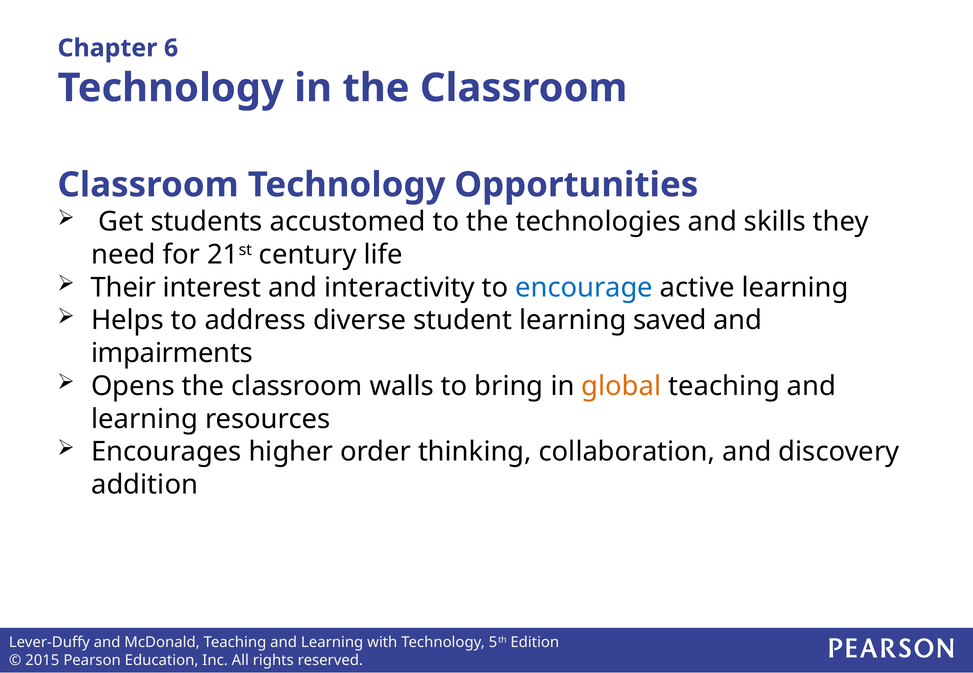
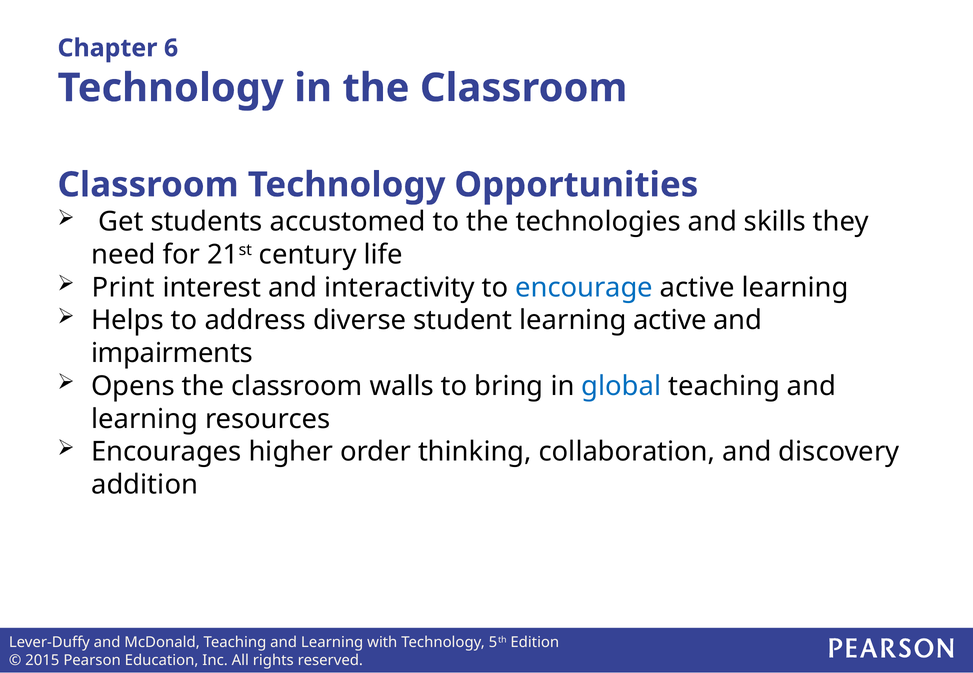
Their: Their -> Print (123, 288)
learning saved: saved -> active (670, 321)
global colour: orange -> blue (621, 387)
